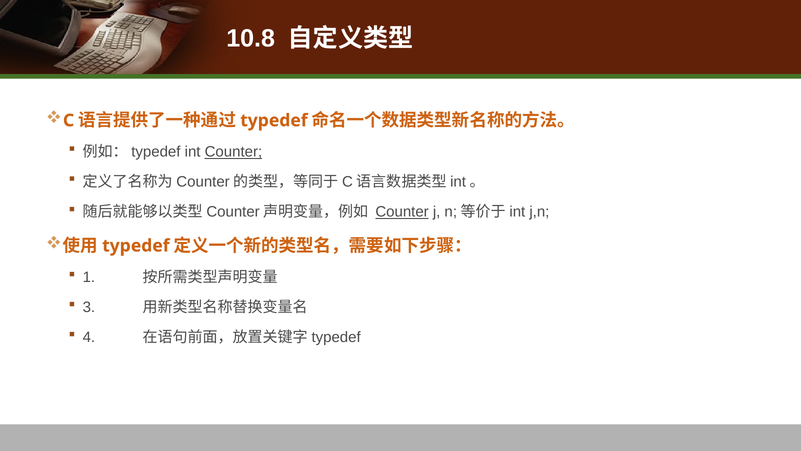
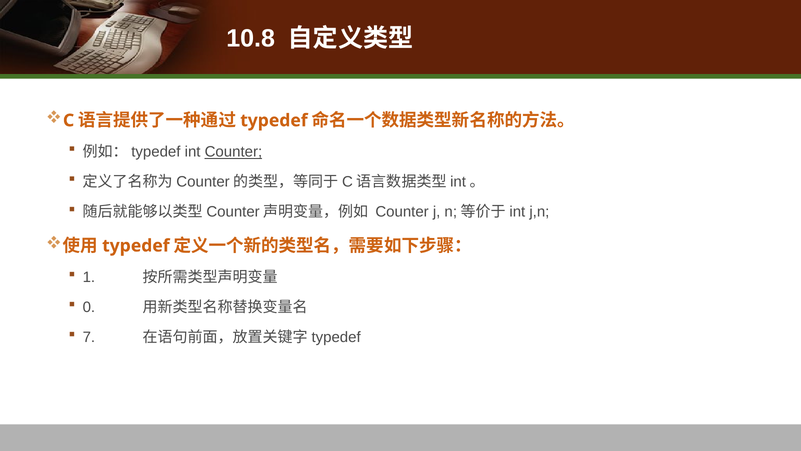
Counter underline: present -> none (402, 212)
3: 3 -> 0 (89, 307)
4: 4 -> 7 (89, 337)
